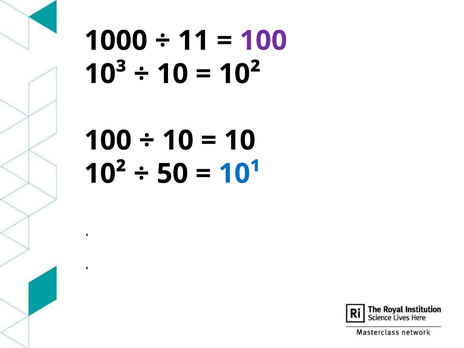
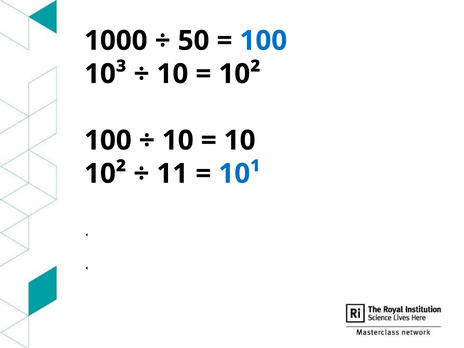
11: 11 -> 50 (194, 41)
100 colour: purple -> blue (263, 41)
50: 50 -> 11 (172, 174)
